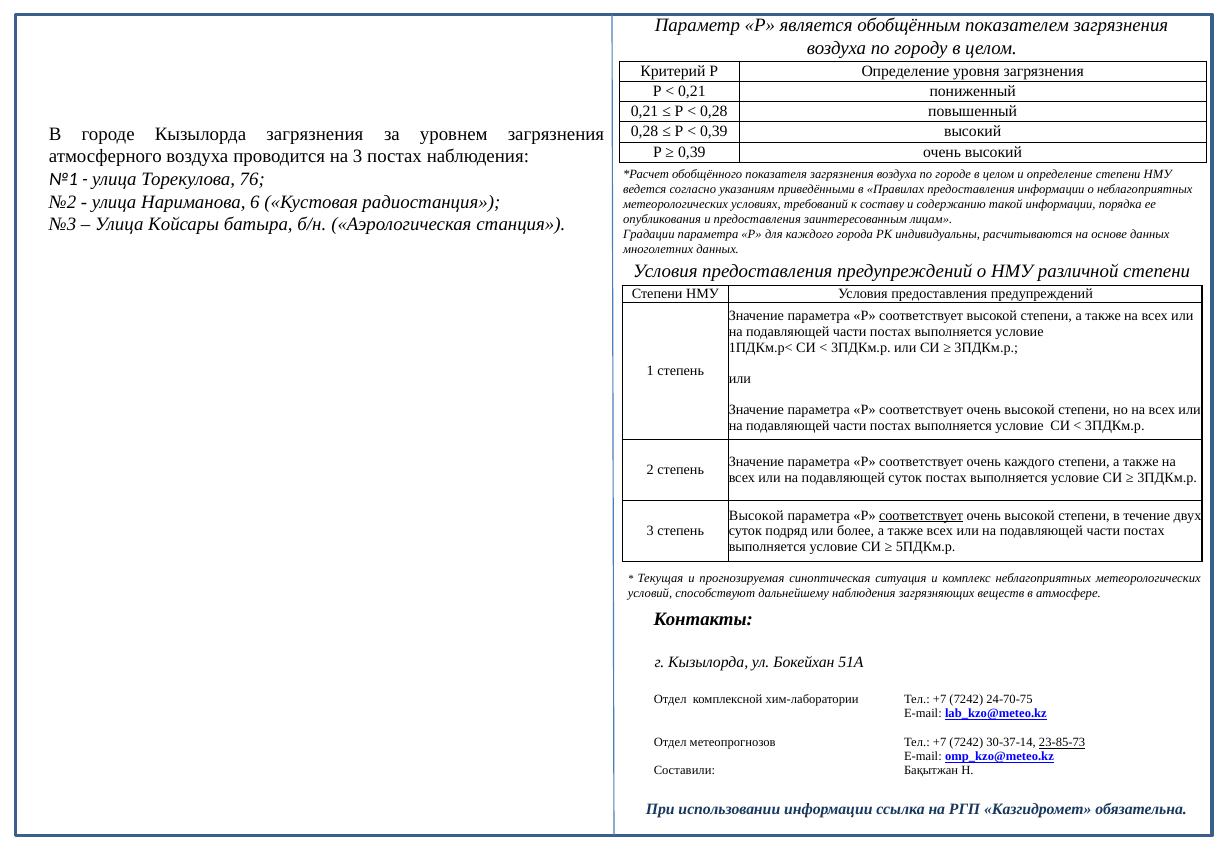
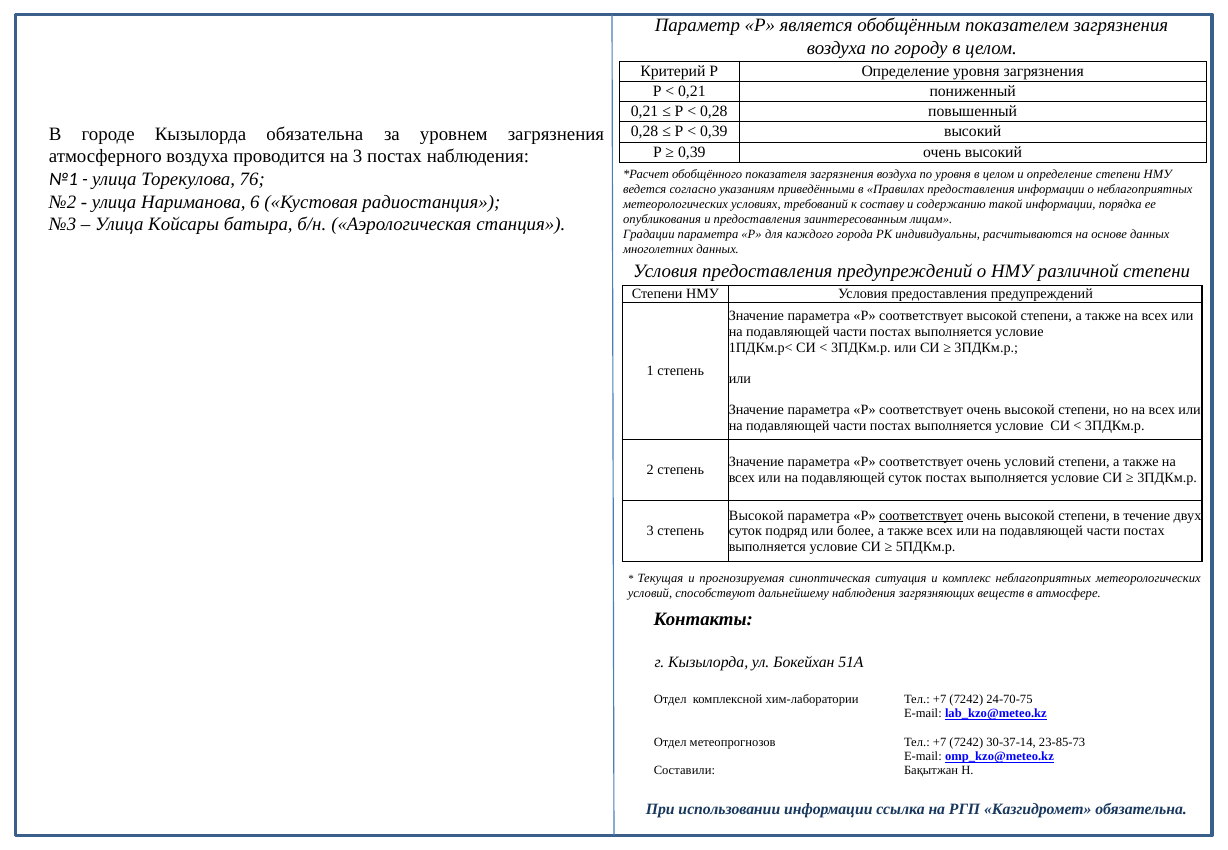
Кызылорда загрязнения: загрязнения -> обязательна (315, 134)
по городе: городе -> уровня (953, 174)
очень каждого: каждого -> условий (1030, 462)
23-85-73 underline: present -> none (1062, 743)
